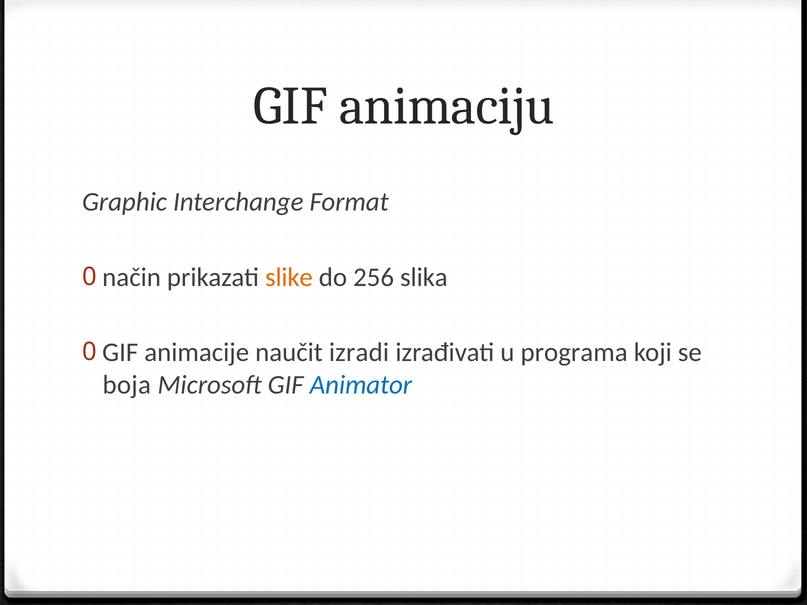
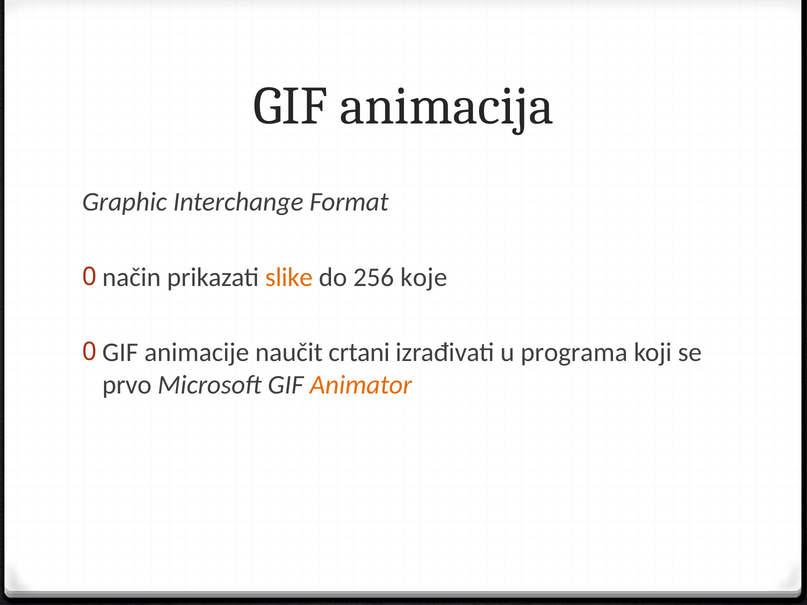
animaciju: animaciju -> animacija (447, 106)
slika: slika -> koje (424, 277)
izradi: izradi -> crtani (359, 353)
boja: boja -> prvo (127, 385)
Animator colour: blue -> orange (361, 385)
